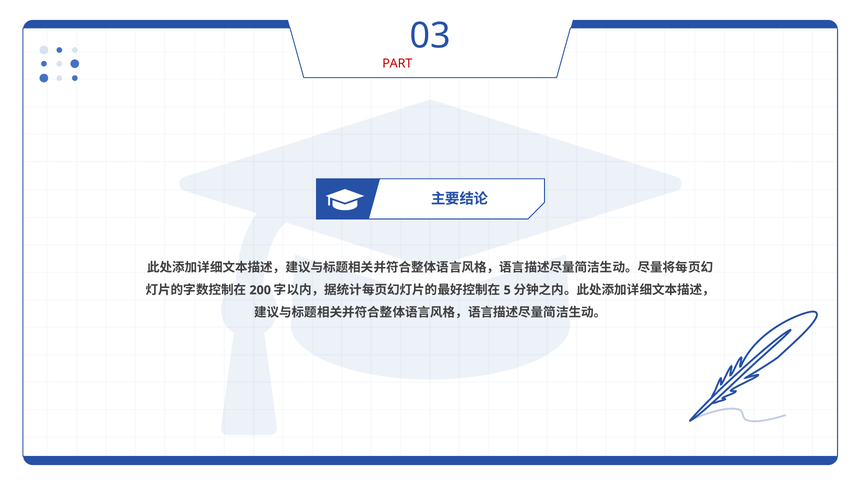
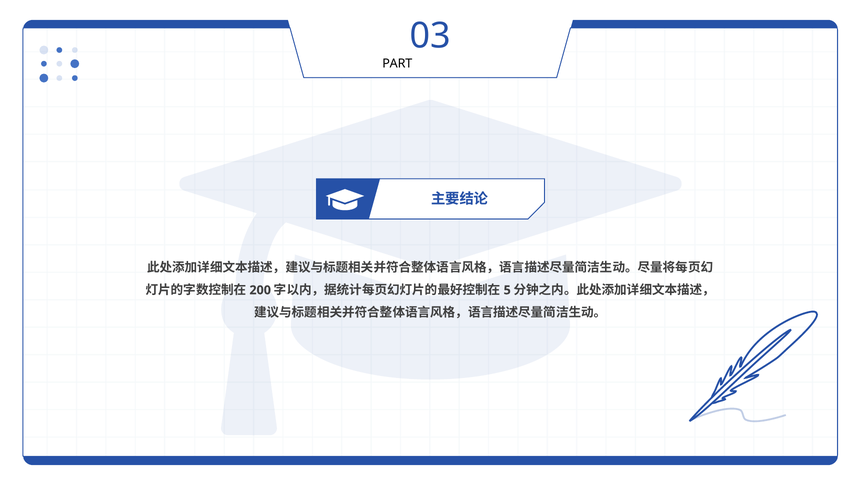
PART colour: red -> black (397, 63)
